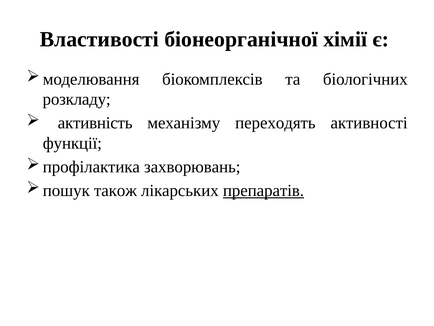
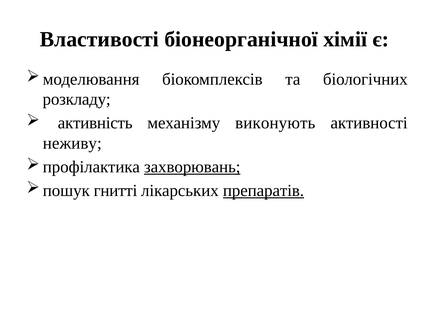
переходять: переходять -> виконують (275, 123)
функції: функції -> неживу (72, 143)
захворювань underline: none -> present (192, 167)
також: також -> гнитті (116, 190)
